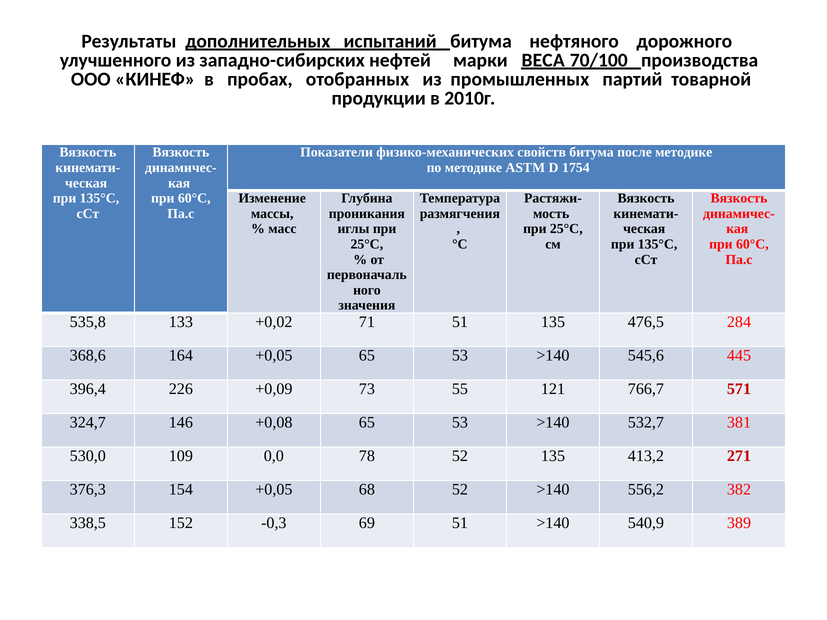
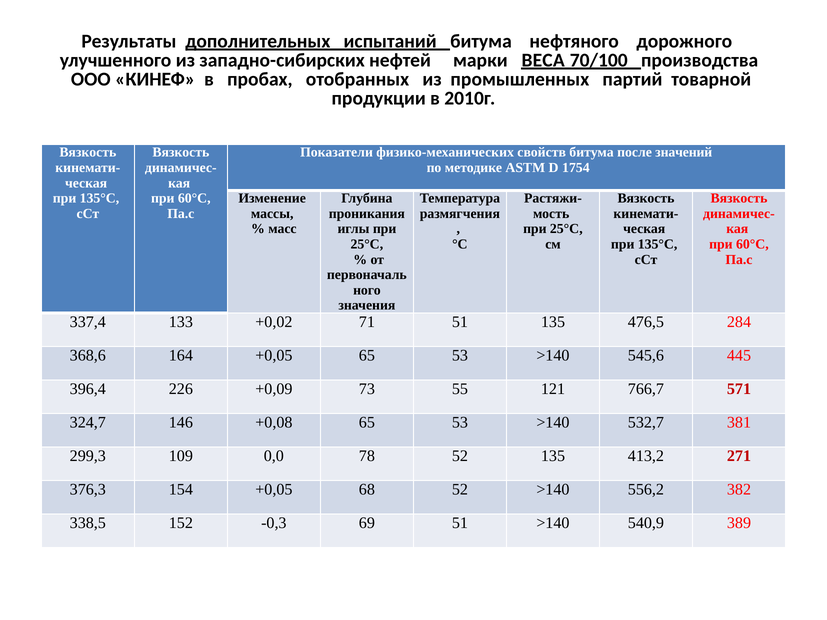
после методике: методике -> значений (684, 152)
535,8: 535,8 -> 337,4 (88, 322)
530,0: 530,0 -> 299,3 (88, 456)
